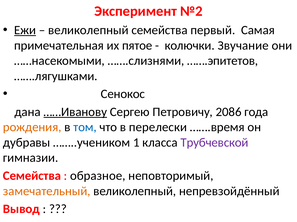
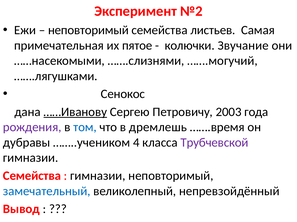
Ежи underline: present -> none (25, 30)
великолепный: великолепный -> неповторимый (88, 30)
первый: первый -> листьев (213, 30)
…….эпитетов: …….эпитетов -> …….могучий (222, 61)
2086: 2086 -> 2003 (229, 112)
рождения colour: orange -> purple (32, 128)
перелески: перелески -> дремлешь (158, 128)
1: 1 -> 4 (136, 143)
образное: образное -> гимназии (98, 176)
замечательный colour: orange -> blue (47, 192)
